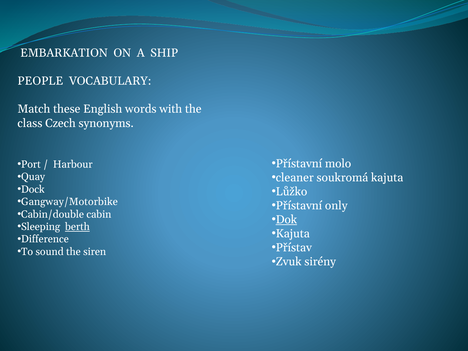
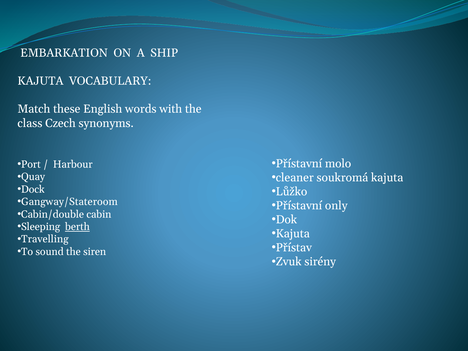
PEOPLE: PEOPLE -> KAJUTA (40, 81)
Gangway/Motorbike: Gangway/Motorbike -> Gangway/Stateroom (69, 202)
Dok underline: present -> none (286, 220)
Difference: Difference -> Travelling (45, 239)
